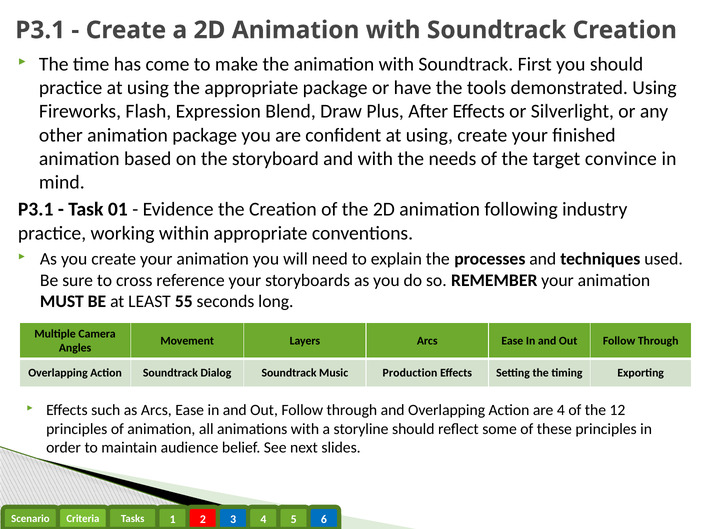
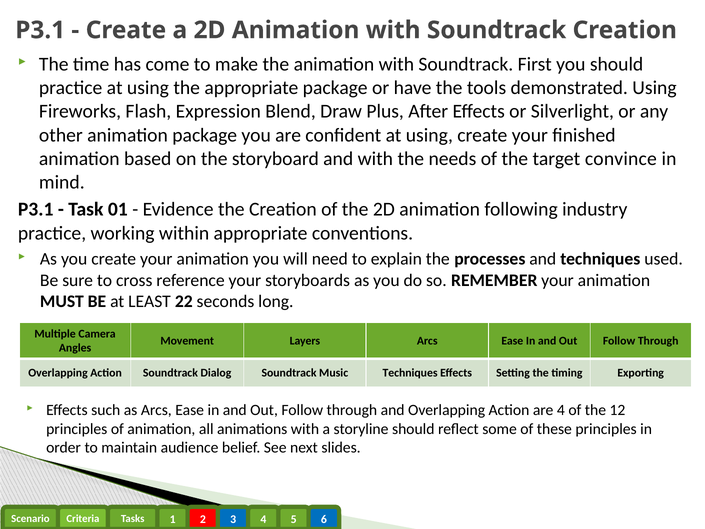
55: 55 -> 22 (184, 301)
Music Production: Production -> Techniques (410, 373)
